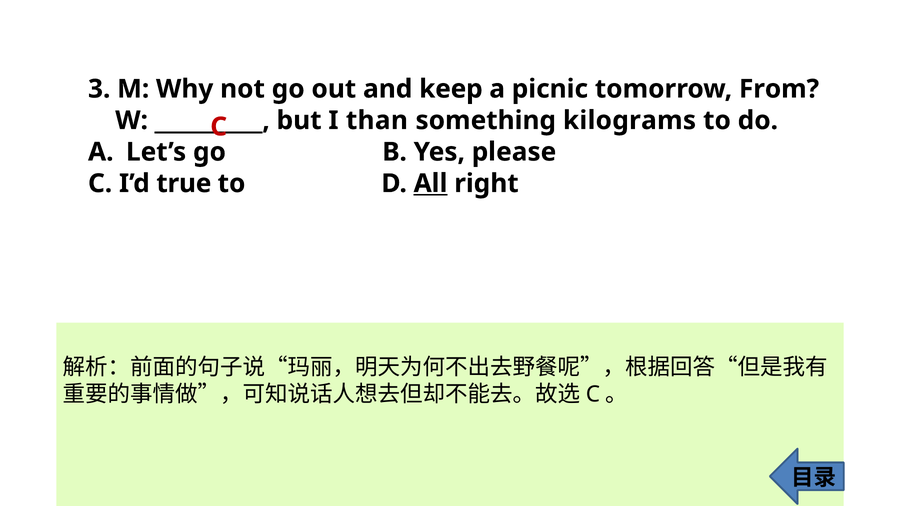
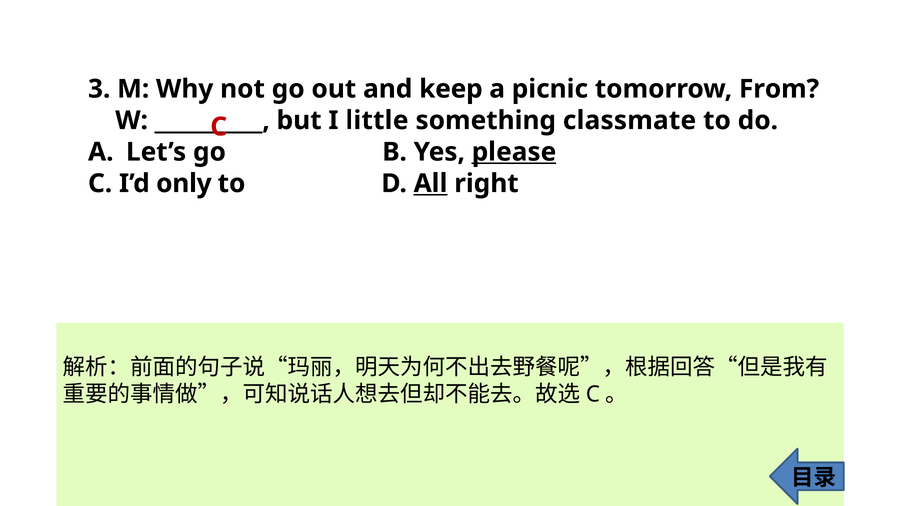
than: than -> little (377, 121)
kilograms: kilograms -> classmate (629, 121)
please underline: none -> present (514, 152)
true: true -> only (184, 184)
